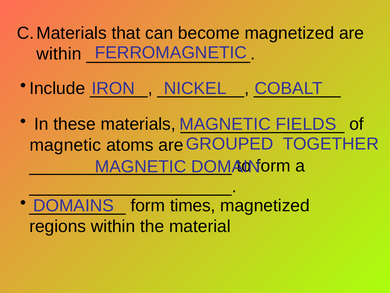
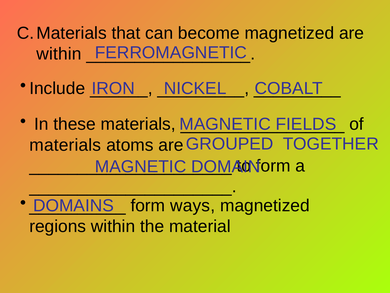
magnetic: magnetic -> materials (65, 145)
times: times -> ways (193, 205)
